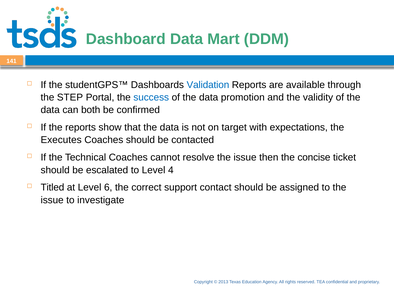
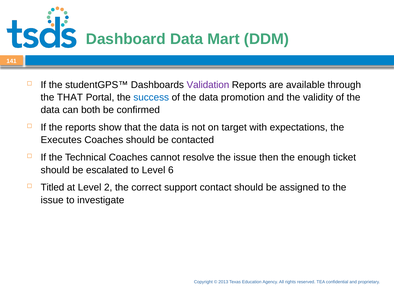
Validation colour: blue -> purple (208, 85)
the STEP: STEP -> THAT (70, 97)
concise: concise -> enough (314, 157)
4: 4 -> 6 (171, 170)
6: 6 -> 2 (108, 187)
